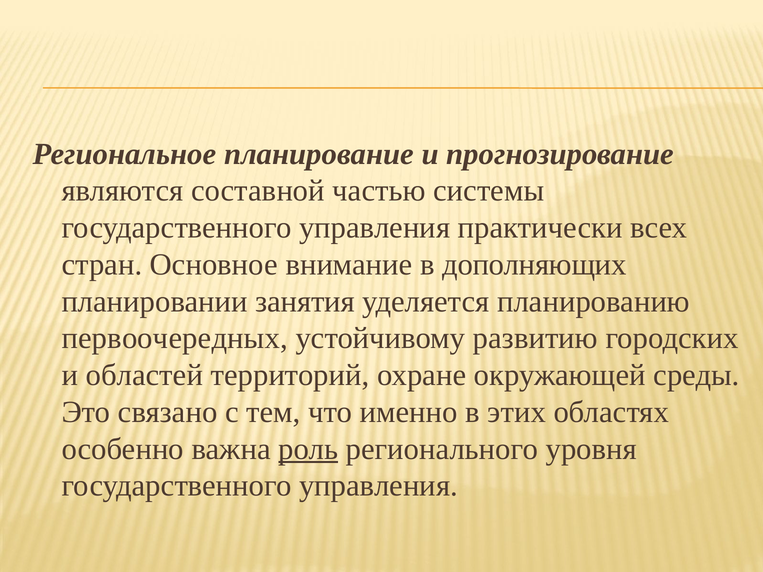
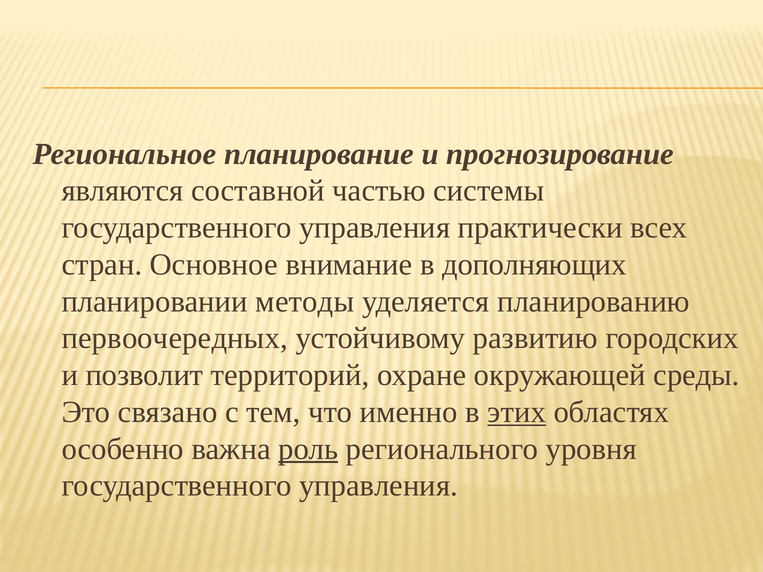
занятия: занятия -> методы (305, 302)
областей: областей -> позволит (144, 375)
этих underline: none -> present (517, 412)
